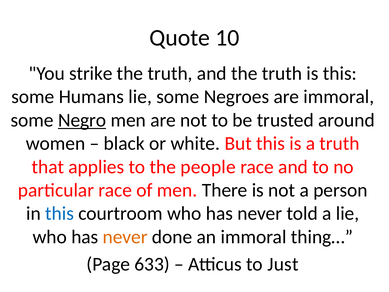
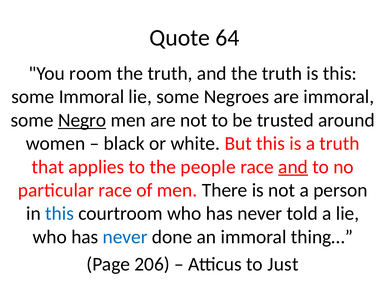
10: 10 -> 64 (227, 38)
strike: strike -> room (91, 73)
some Humans: Humans -> Immoral (92, 97)
and underline: none -> present (293, 167)
never colour: orange -> blue (125, 237)
633: 633 -> 206 (152, 264)
